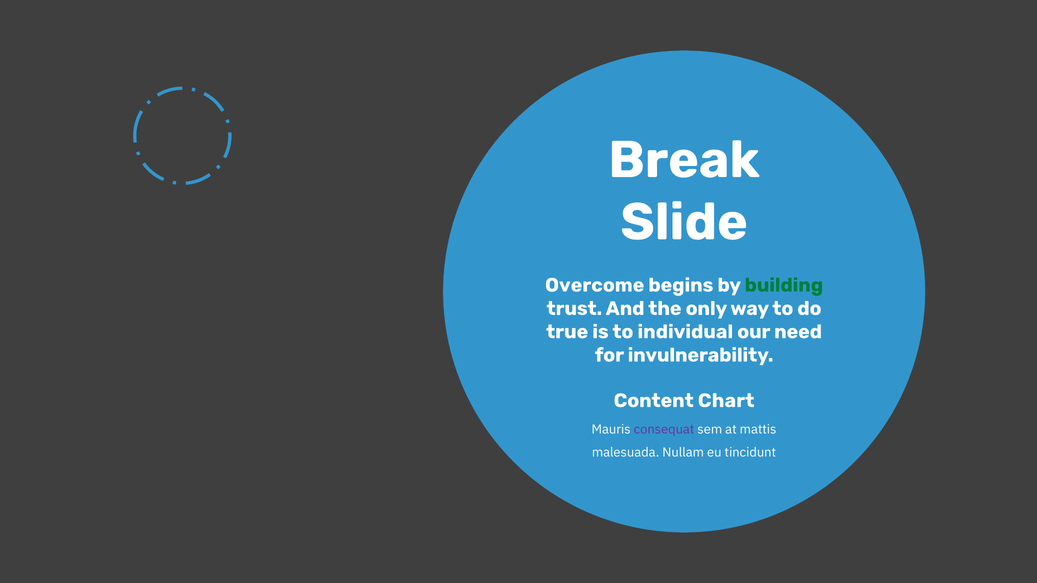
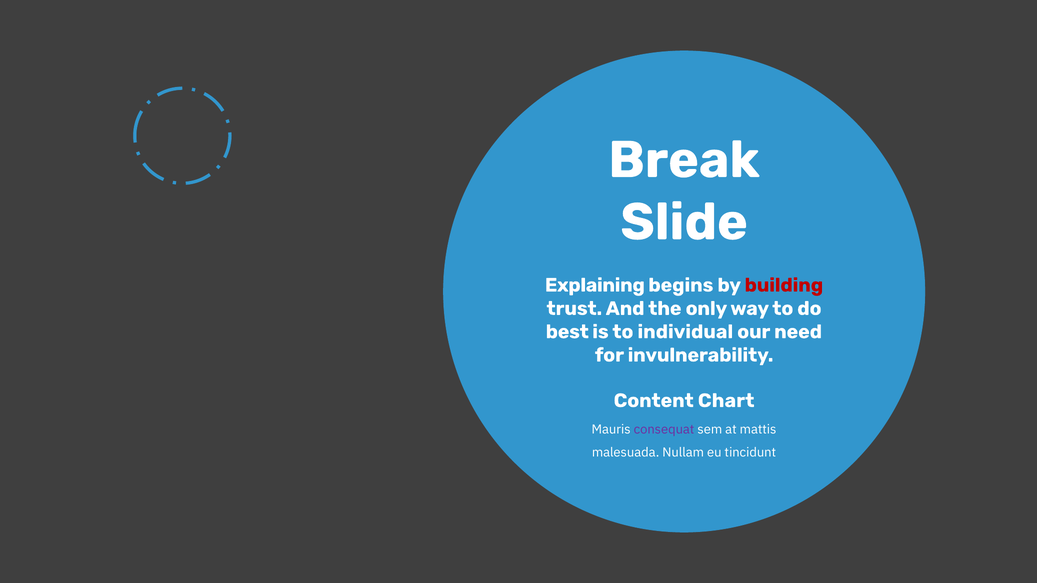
Overcome: Overcome -> Explaining (595, 285)
building colour: green -> red (784, 285)
true: true -> best (567, 332)
